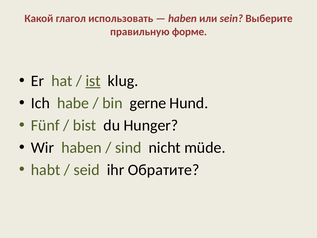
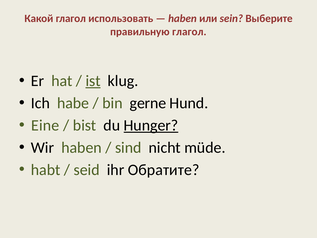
правильную форме: форме -> глагол (189, 32)
Fünf: Fünf -> Eine (45, 125)
Hunger underline: none -> present (151, 125)
